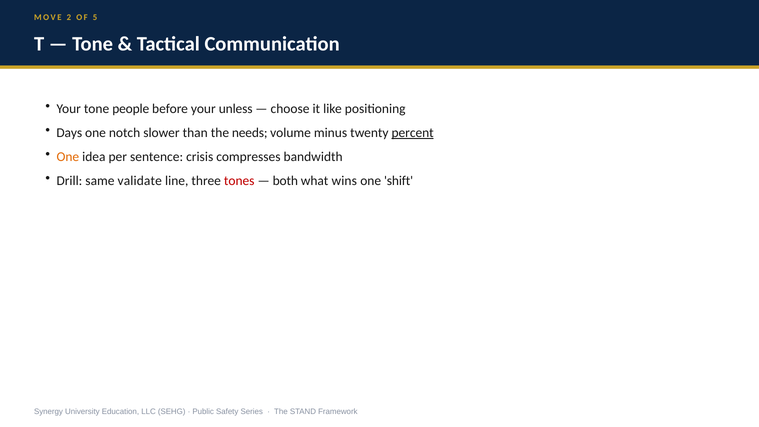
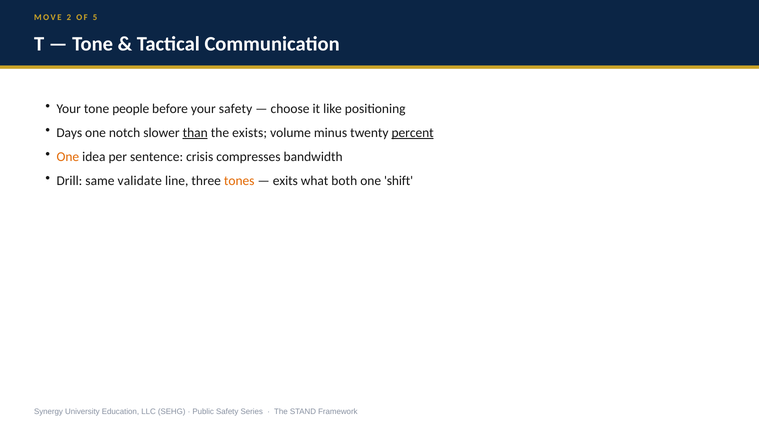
your unless: unless -> safety (236, 109)
than underline: none -> present (195, 133)
needs: needs -> exists (250, 133)
tones colour: red -> orange (239, 181)
both: both -> exits (285, 181)
wins: wins -> both (344, 181)
